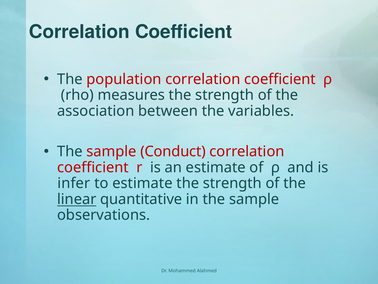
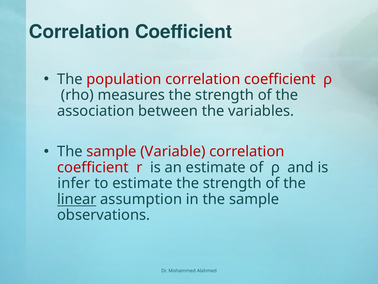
Conduct: Conduct -> Variable (173, 151)
quantitative: quantitative -> assumption (141, 199)
